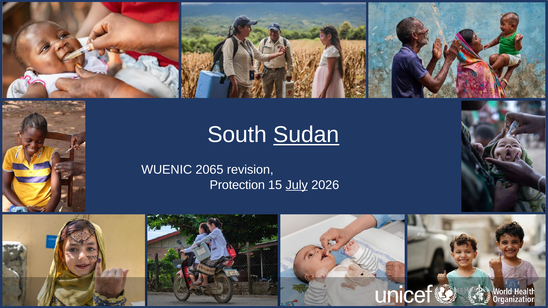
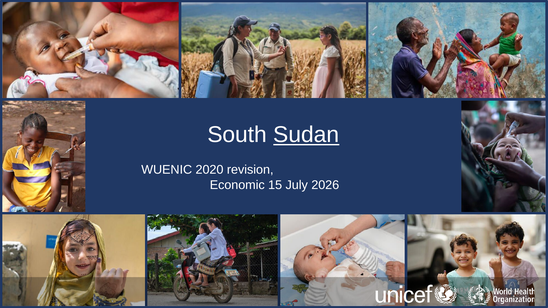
2065: 2065 -> 2020 (209, 170)
Protection: Protection -> Economic (237, 185)
July underline: present -> none (297, 185)
